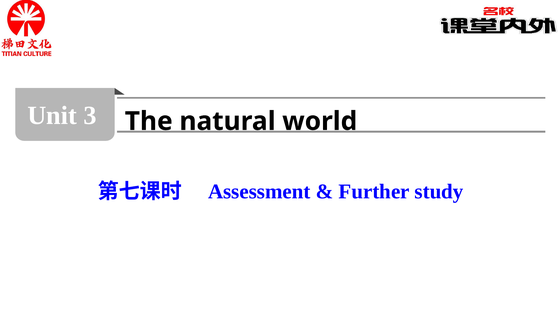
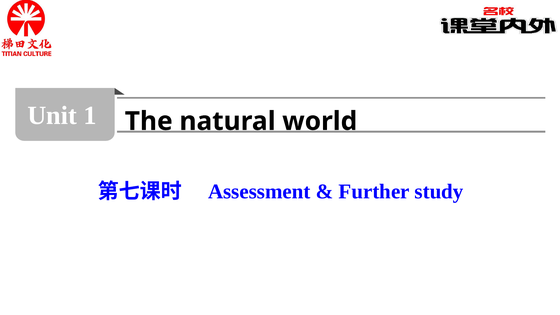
3: 3 -> 1 (90, 115)
